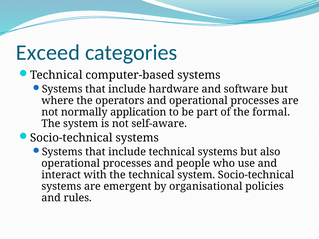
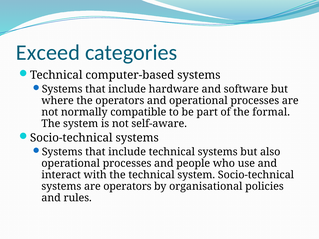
application: application -> compatible (138, 112)
are emergent: emergent -> operators (127, 187)
